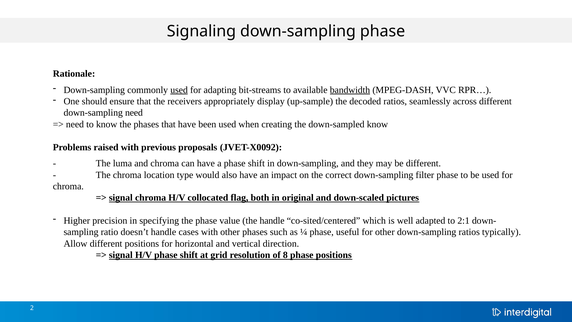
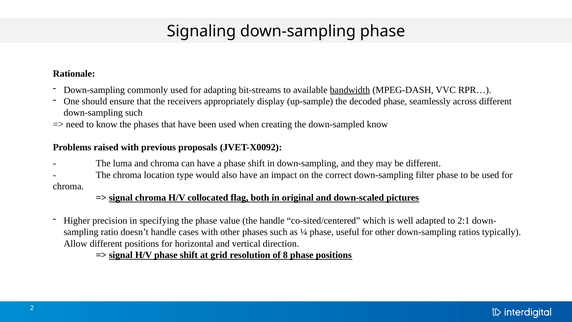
used underline: present -> none (179, 90)
decoded ratios: ratios -> phase (395, 101)
down-sampling need: need -> such (134, 113)
